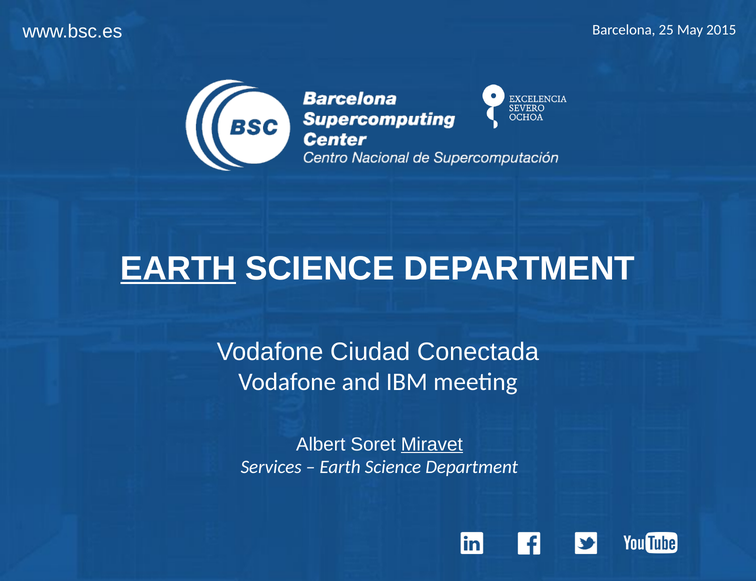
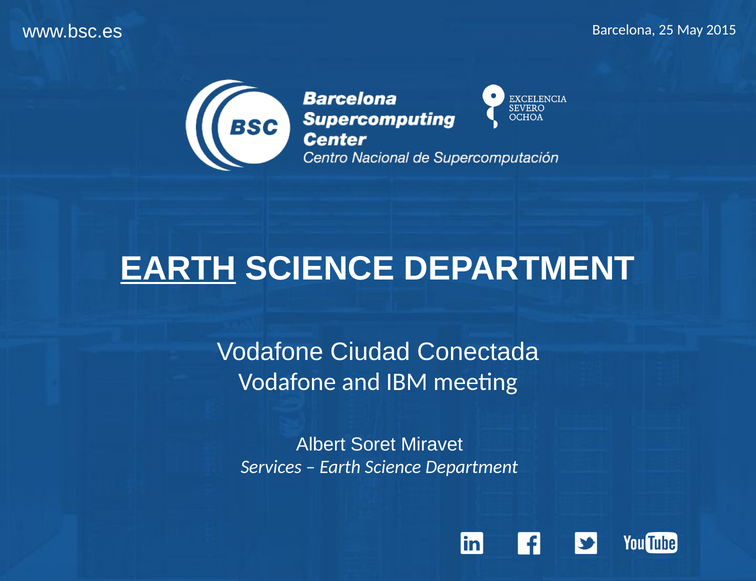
Miravet underline: present -> none (432, 444)
